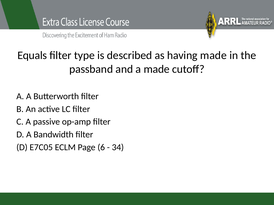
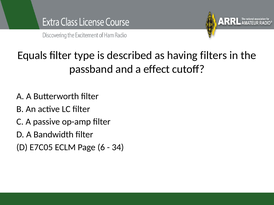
having made: made -> filters (214, 56)
a made: made -> effect (157, 69)
